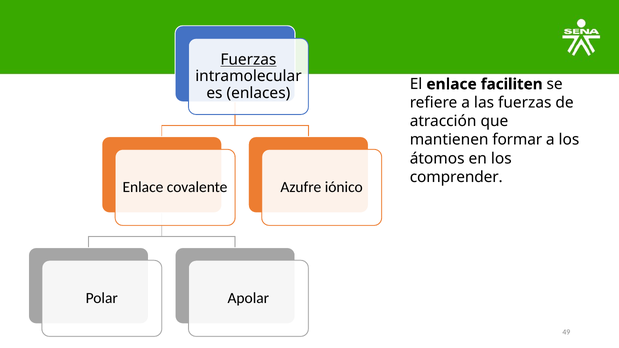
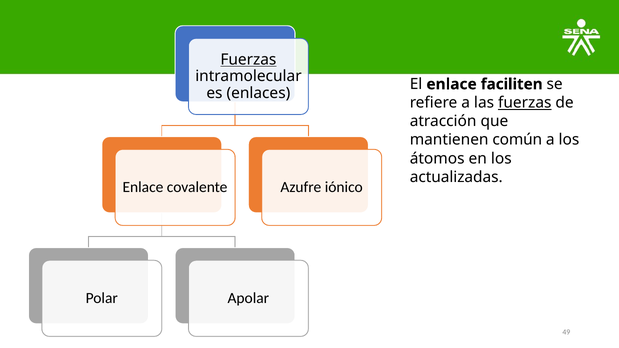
fuerzas underline: none -> present (525, 103)
formar: formar -> común (517, 140)
comprender: comprender -> actualizadas (456, 177)
